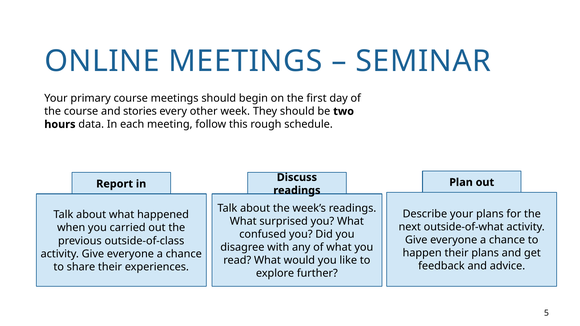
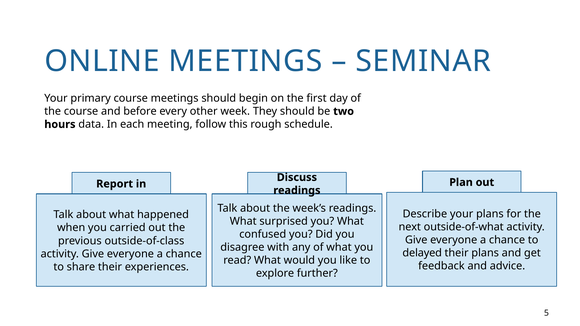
stories: stories -> before (140, 111)
happen: happen -> delayed (422, 253)
